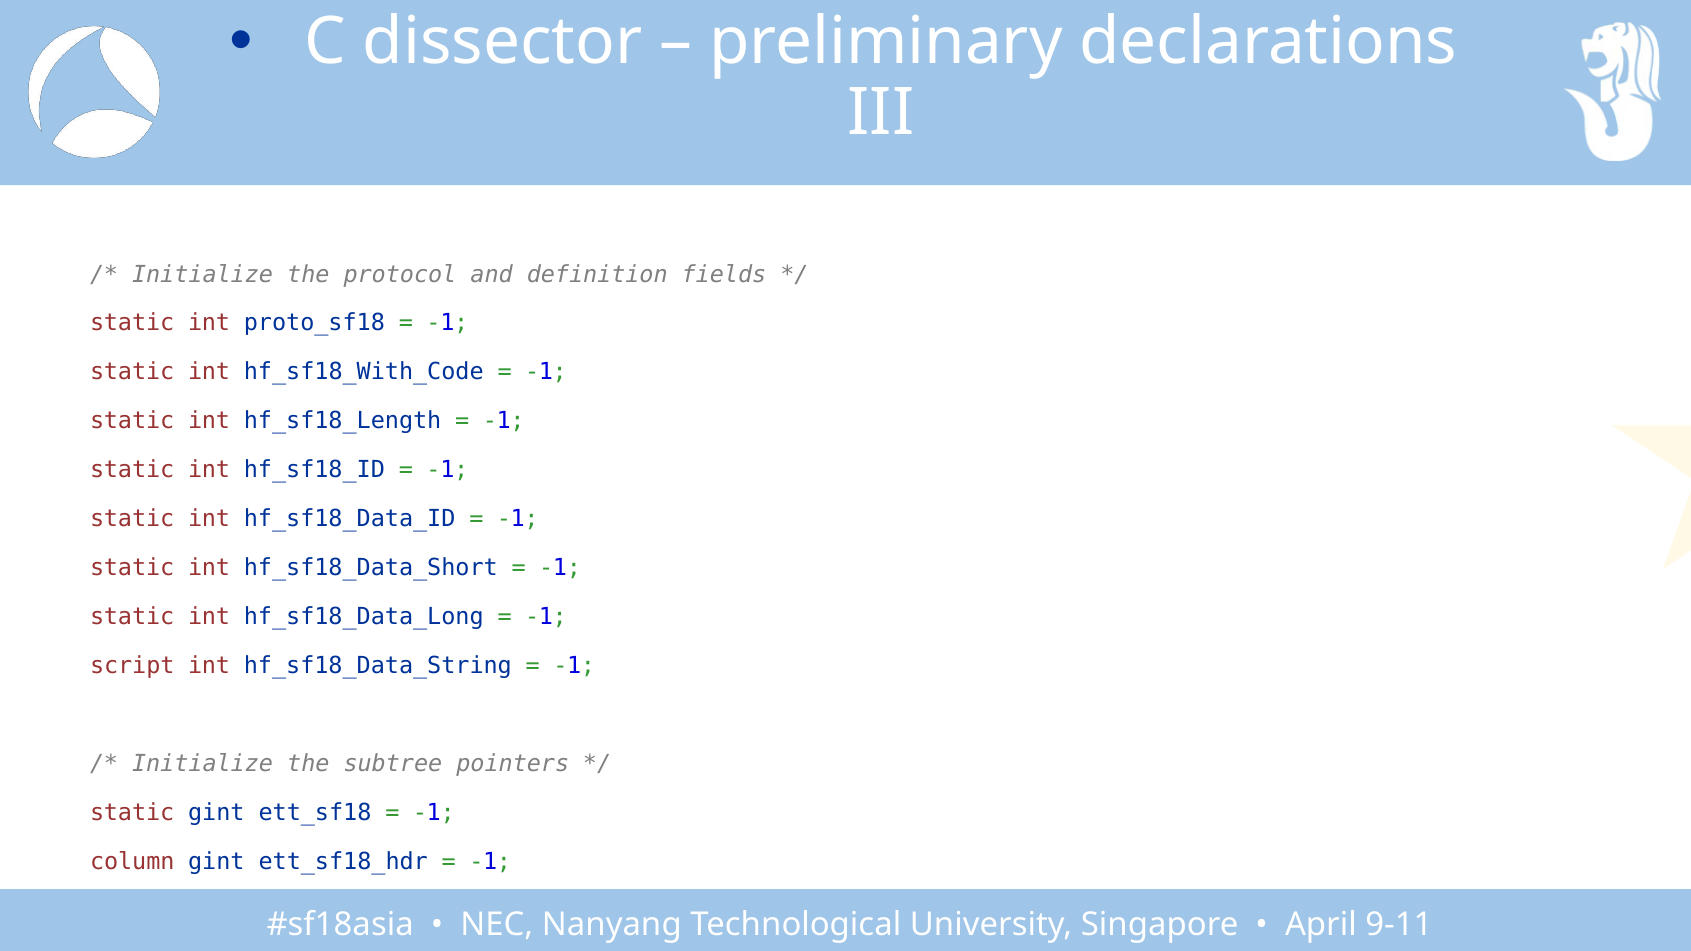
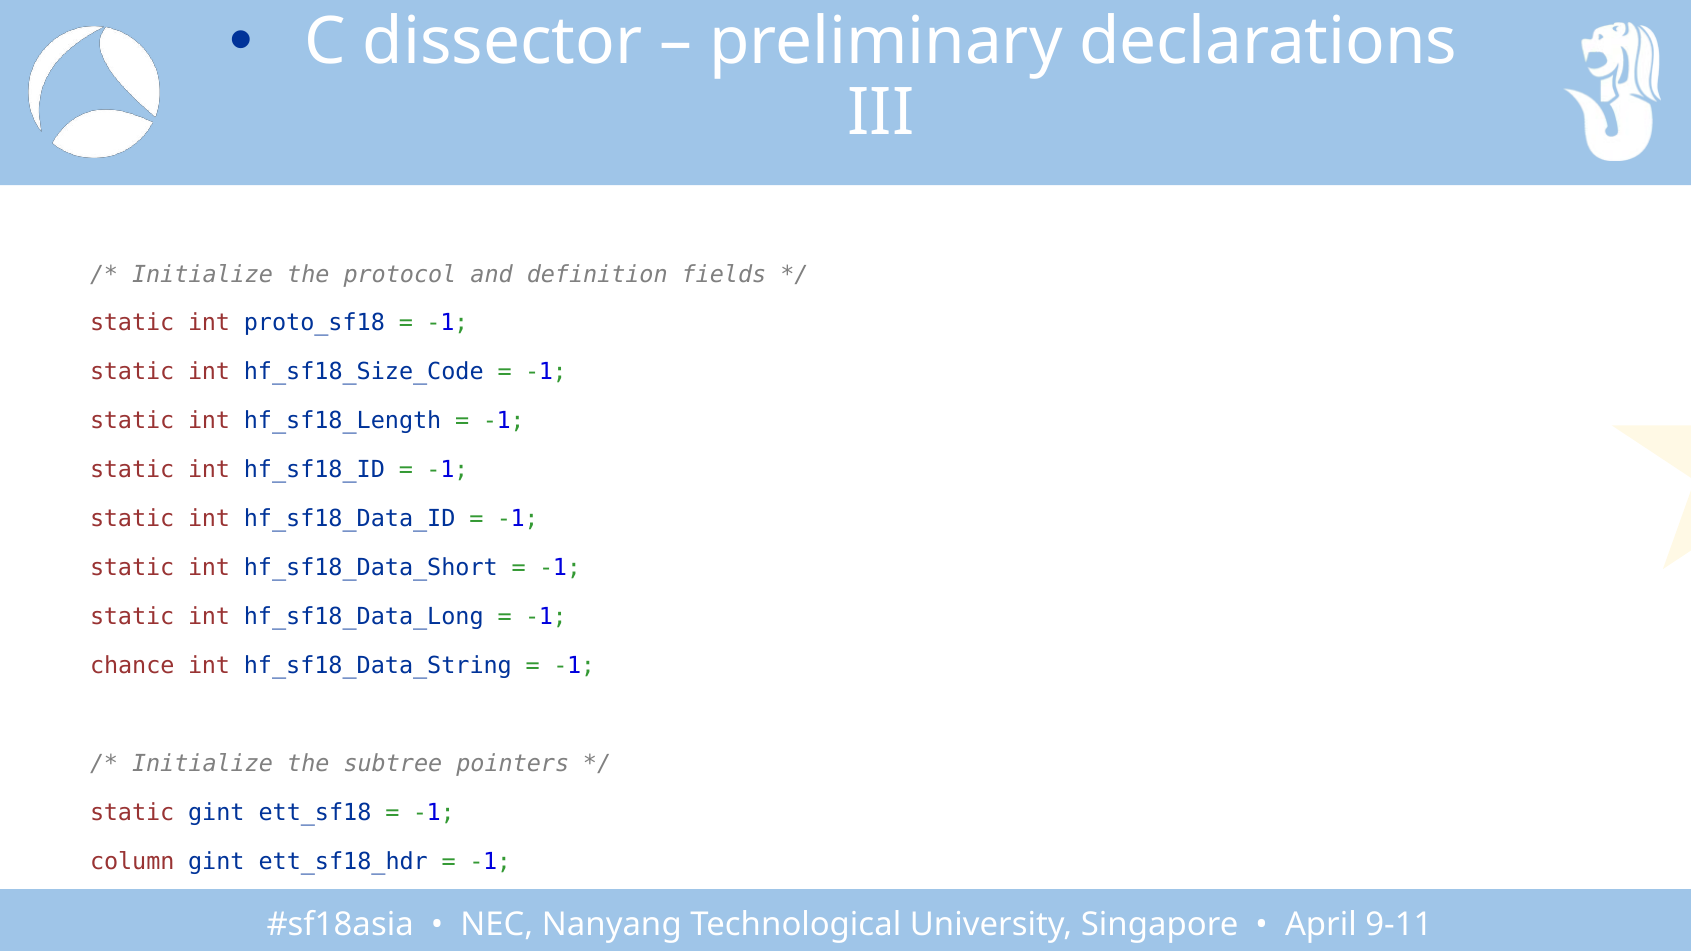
hf_sf18_With_Code: hf_sf18_With_Code -> hf_sf18_Size_Code (364, 372)
script: script -> chance (132, 666)
